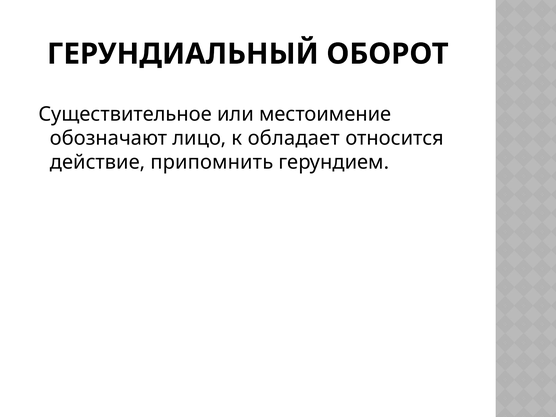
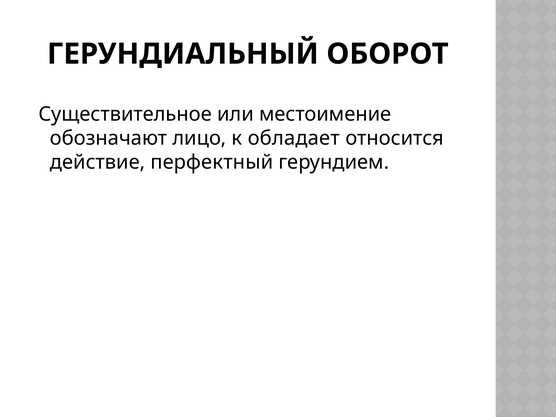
припомнить: припомнить -> перфектный (212, 162)
